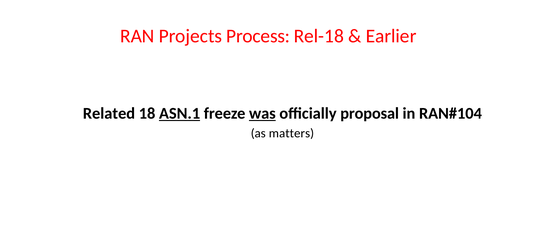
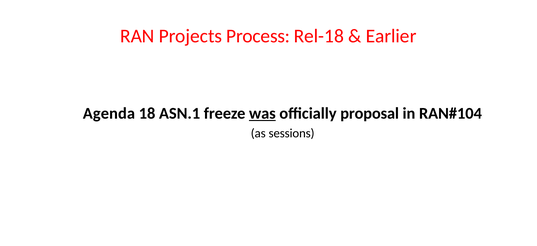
Related: Related -> Agenda (109, 113)
ASN.1 underline: present -> none (180, 113)
matters: matters -> sessions (292, 133)
